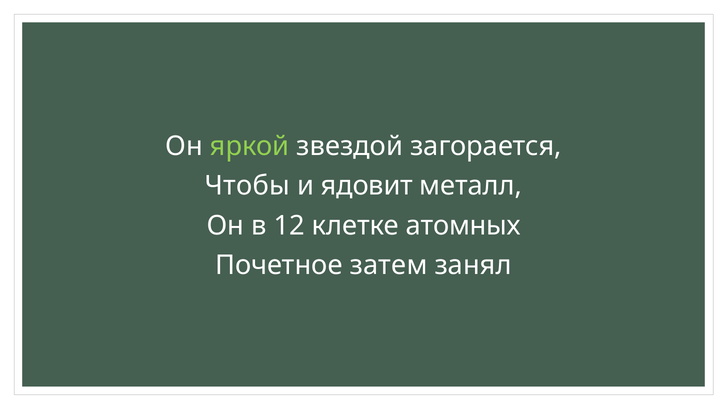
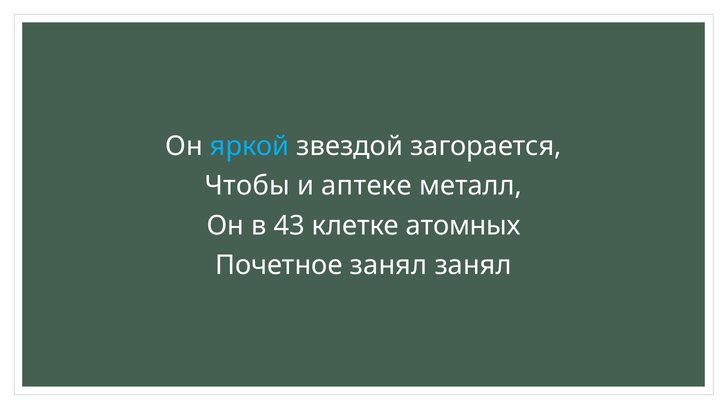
яркой colour: light green -> light blue (250, 146)
ядовит: ядовит -> аптеке (367, 186)
12: 12 -> 43 (289, 225)
Почетное затем: затем -> занял (389, 265)
